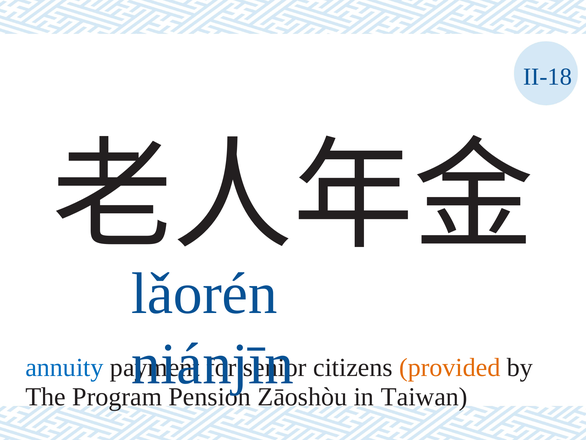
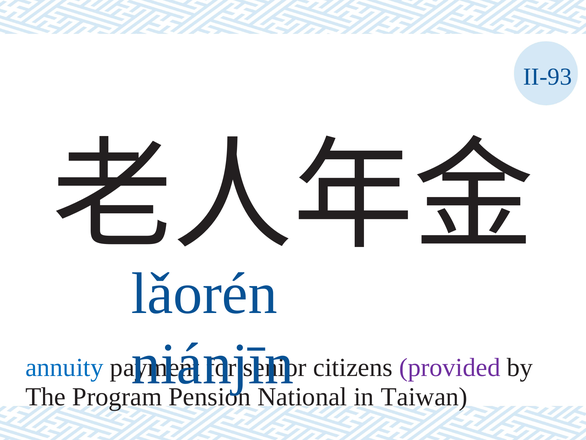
II-18: II-18 -> II-93 (548, 77)
provided colour: orange -> purple (450, 367)
Zāoshòu: Zāoshòu -> National (302, 396)
